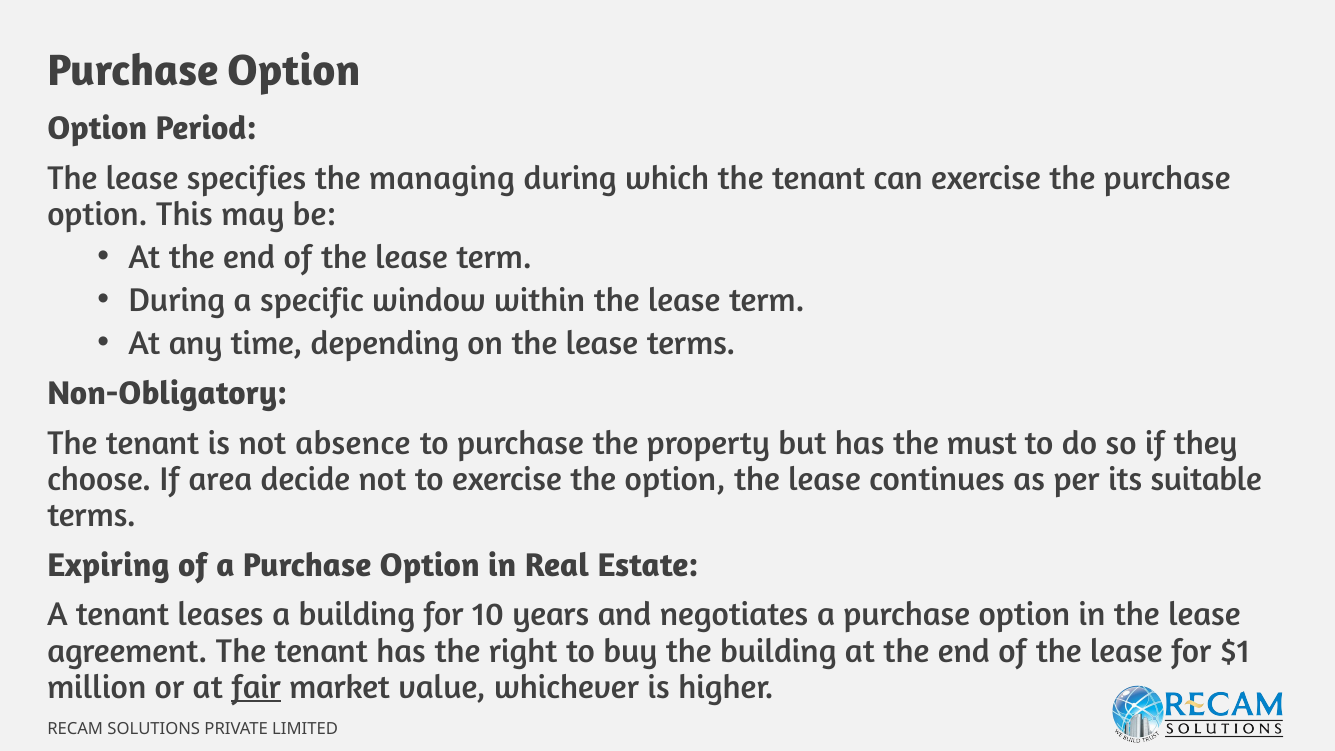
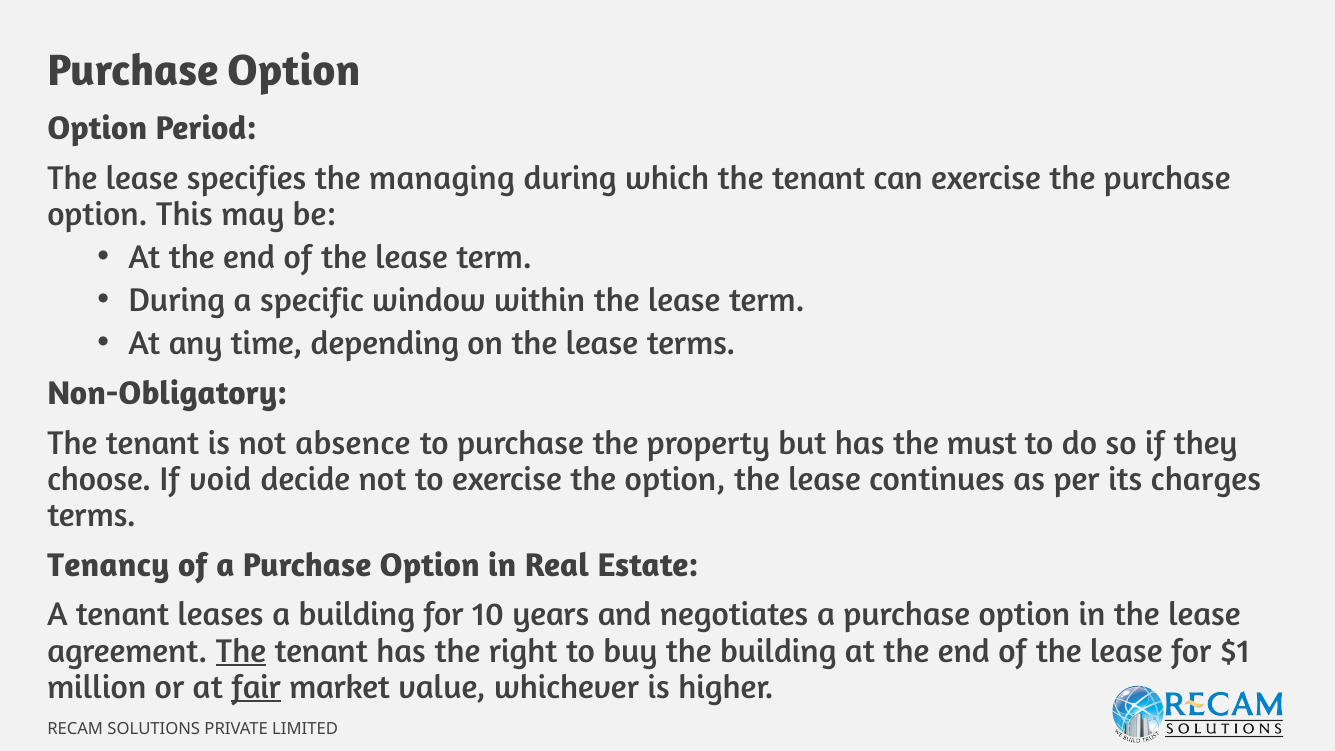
area: area -> void (220, 479)
suitable: suitable -> charges (1206, 479)
Expiring: Expiring -> Tenancy (108, 565)
The underline: none -> present (241, 651)
